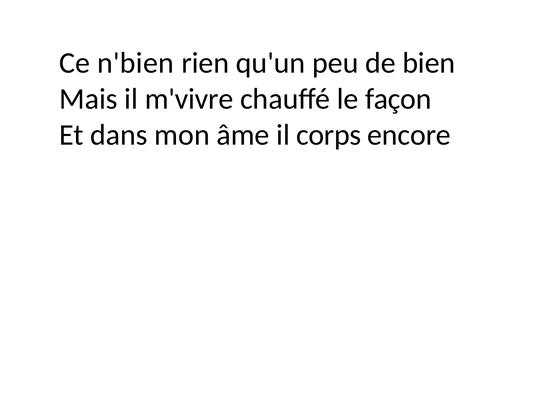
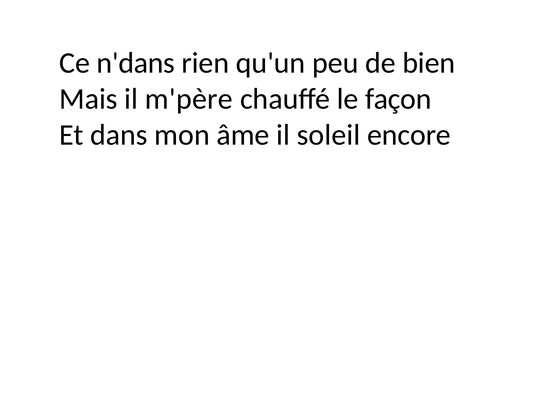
n'bien: n'bien -> n'dans (136, 63)
m'vivre: m'vivre -> m'père (189, 99)
corps: corps -> soleil (328, 135)
